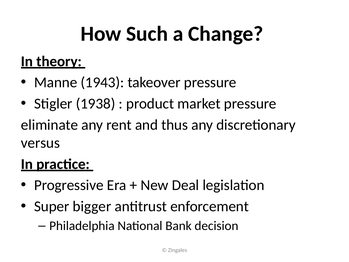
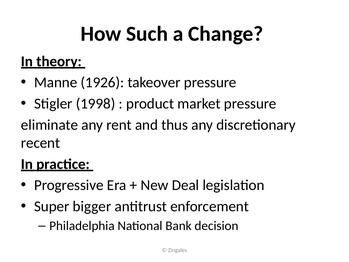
1943: 1943 -> 1926 (102, 82)
1938: 1938 -> 1998 (96, 104)
versus: versus -> recent (40, 143)
